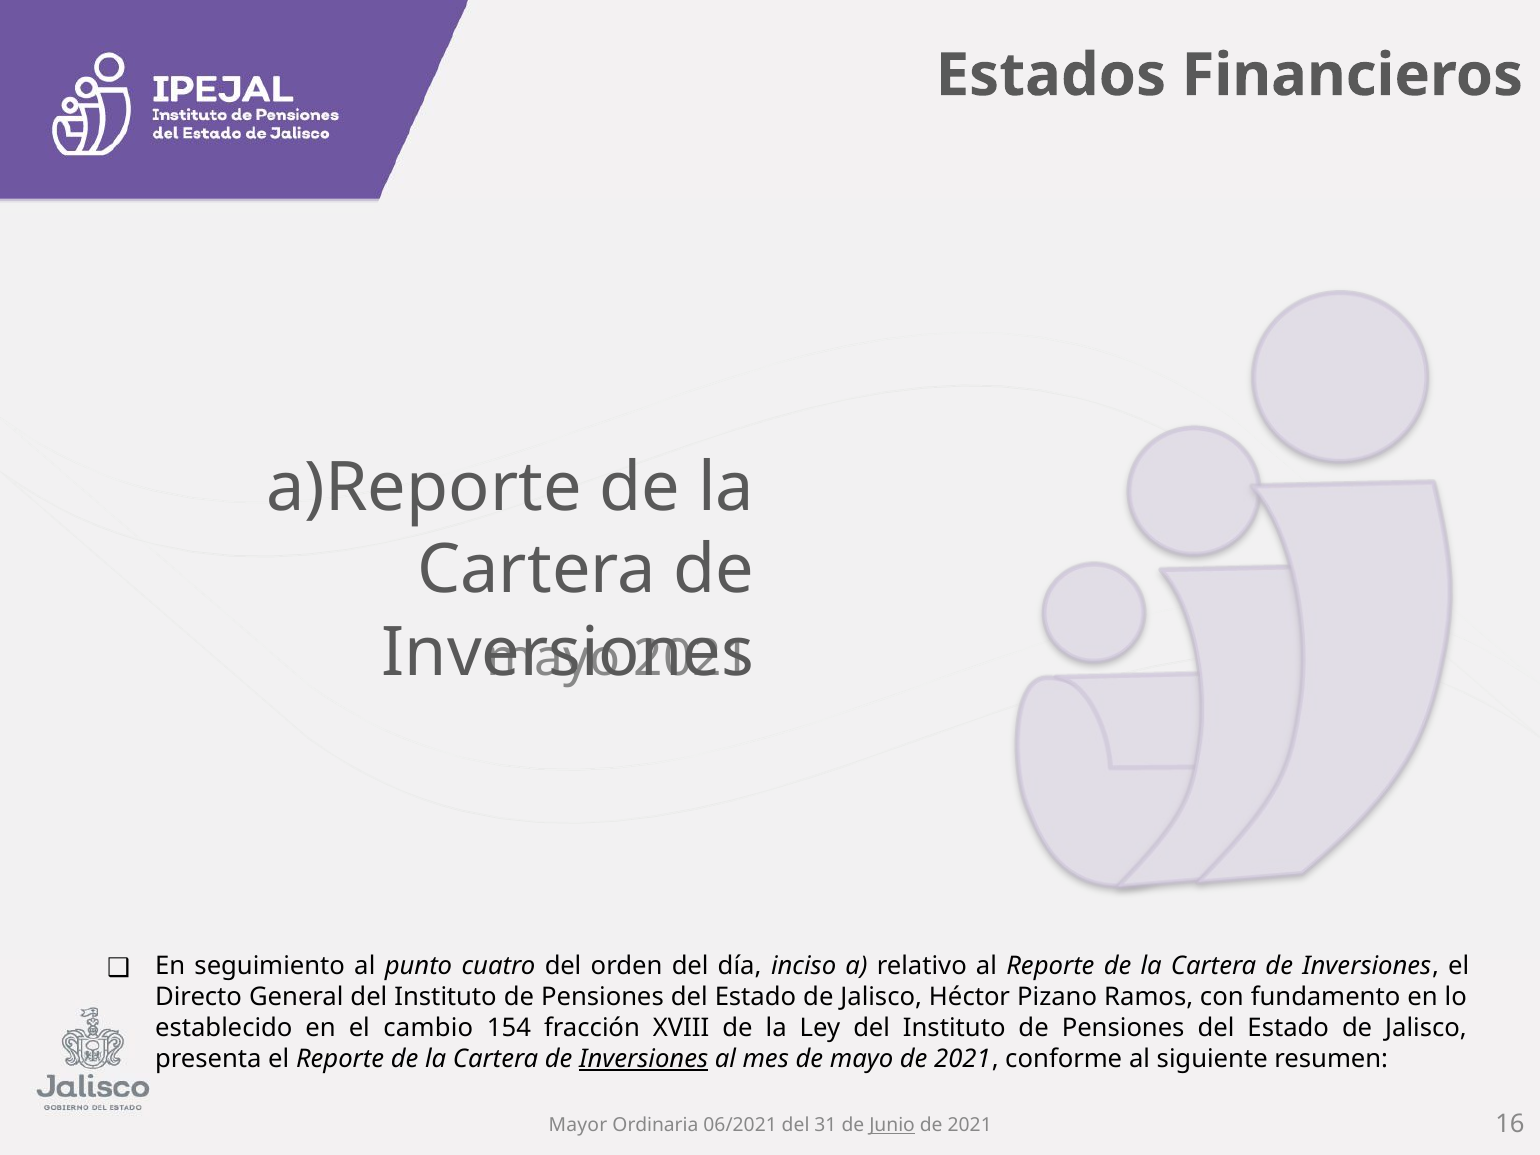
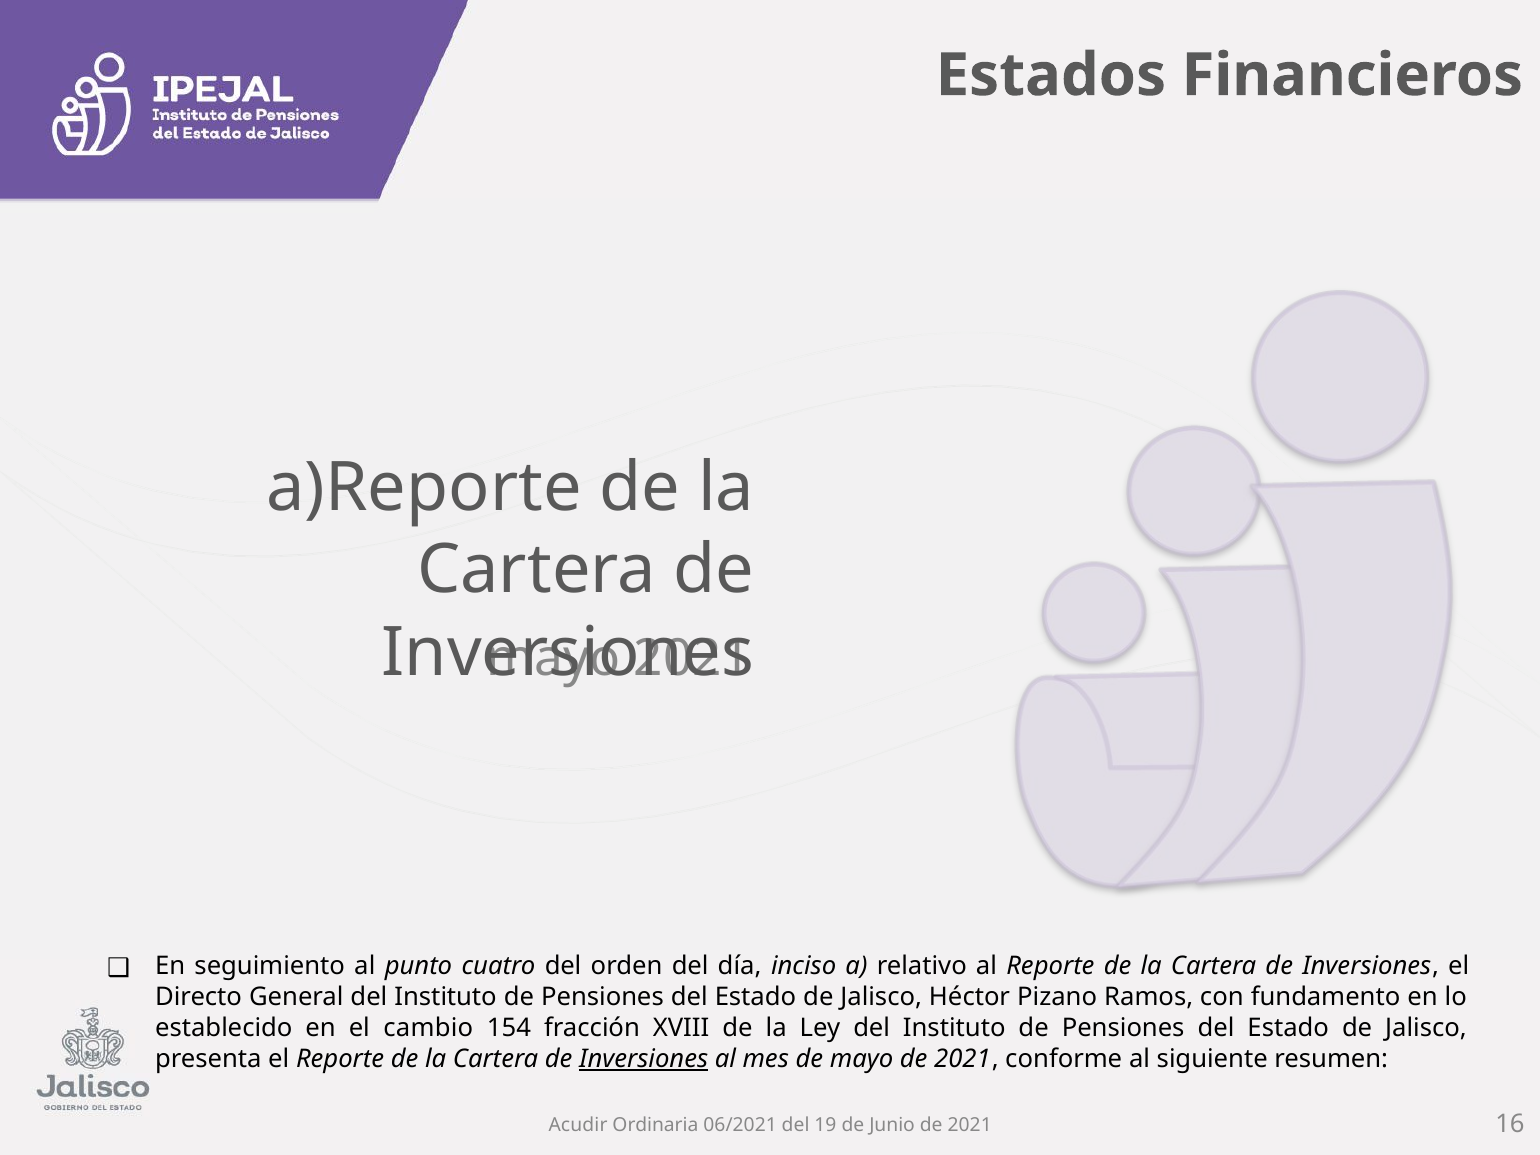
Mayor: Mayor -> Acudir (578, 1126)
31: 31 -> 19 (825, 1126)
Junio underline: present -> none (892, 1126)
